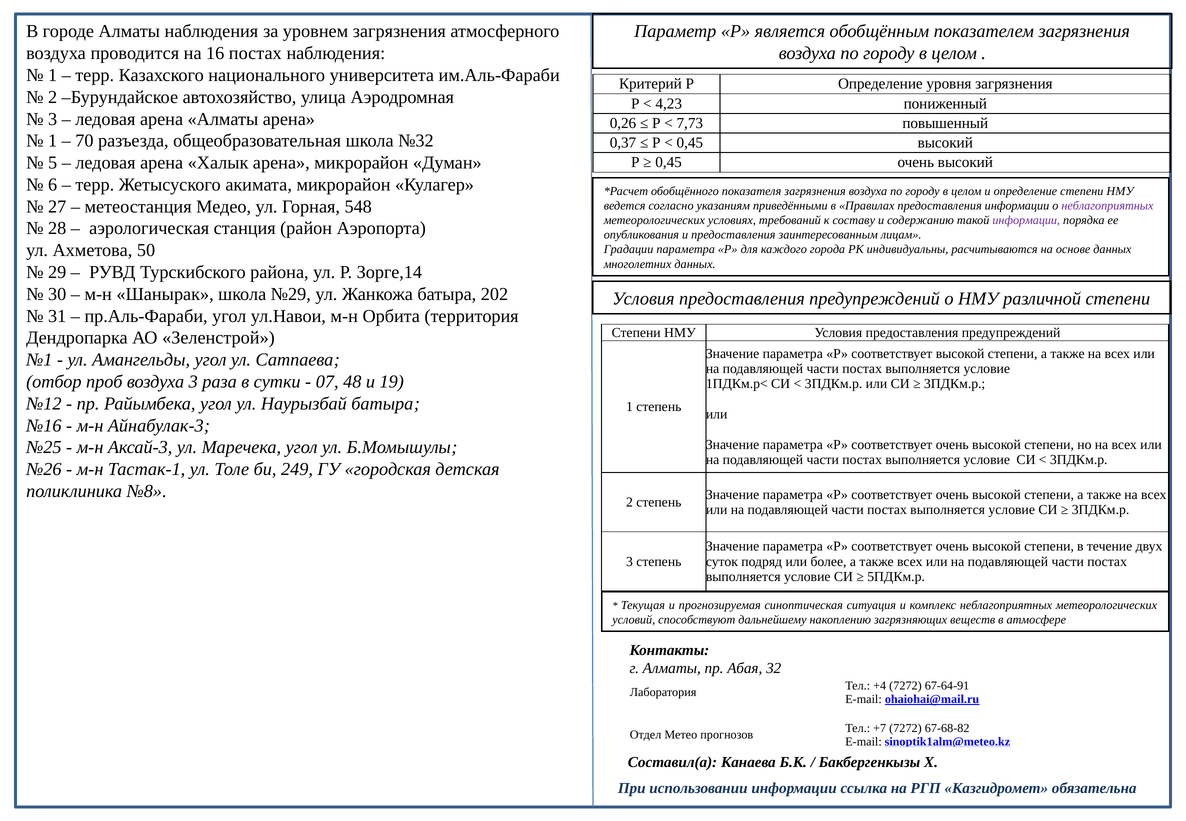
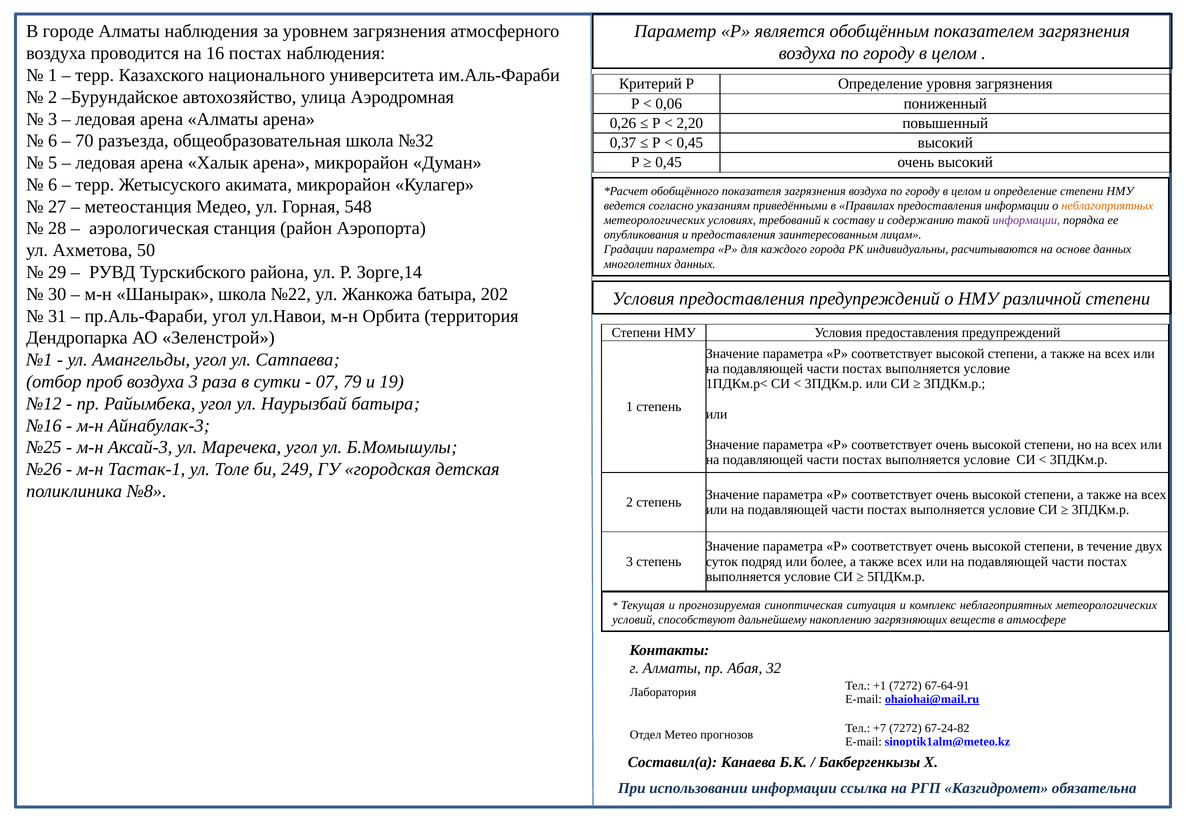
4,23: 4,23 -> 0,06 (669, 104)
7,73: 7,73 -> 2,20 (690, 123)
1: 1 -> 6 (53, 141)
неблагоприятных colour: purple -> orange (1107, 206)
№29: №29 -> №22 (291, 294)
48: 48 -> 79 (352, 382)
+4: +4 -> +1 (880, 686)
67-68-82: 67-68-82 -> 67-24-82 (947, 728)
